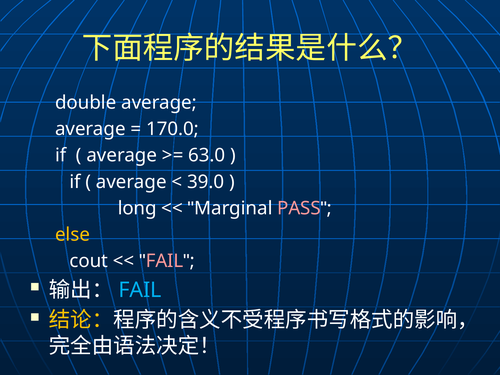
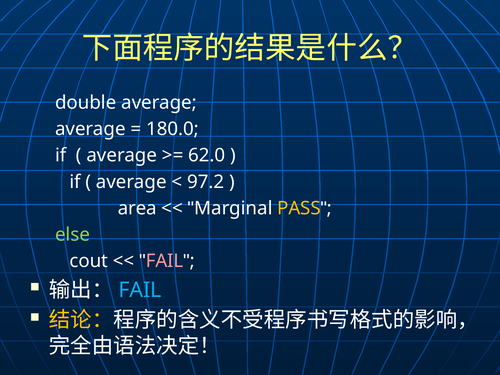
170.0: 170.0 -> 180.0 (172, 129)
63.0: 63.0 -> 62.0 (207, 155)
39.0: 39.0 -> 97.2 (206, 182)
long: long -> area (137, 208)
PASS colour: pink -> yellow (299, 208)
else colour: yellow -> light green (72, 235)
